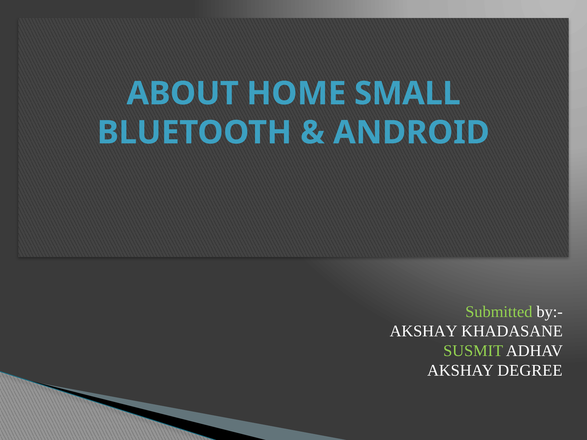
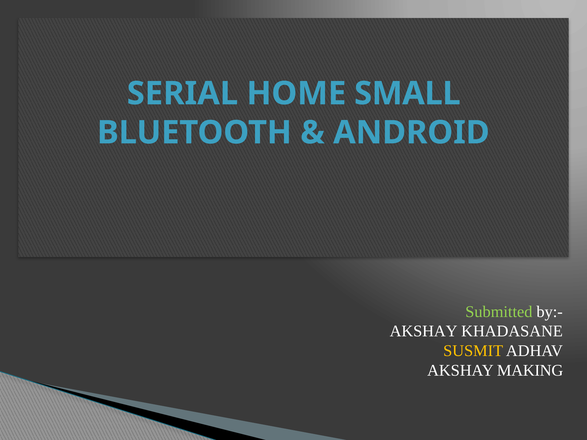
ABOUT: ABOUT -> SERIAL (182, 94)
SUSMIT colour: light green -> yellow (473, 351)
DEGREE: DEGREE -> MAKING (530, 371)
